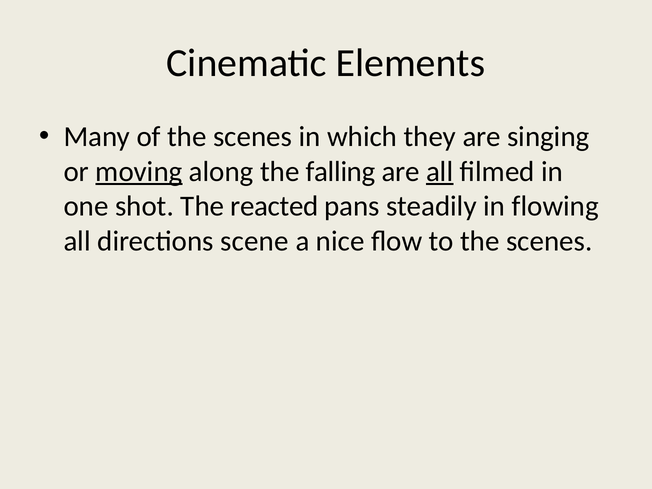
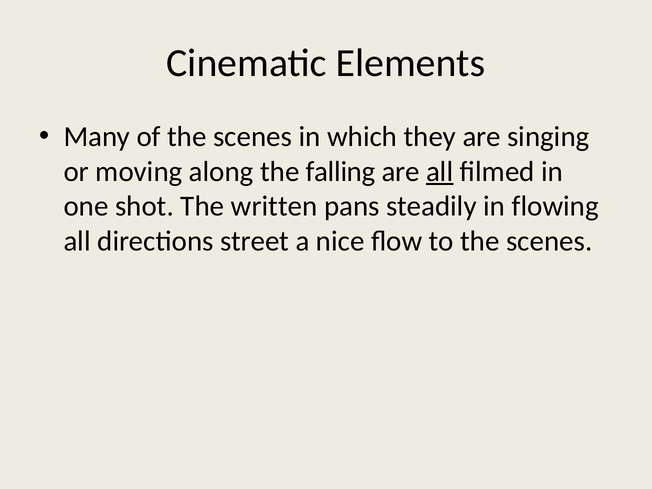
moving underline: present -> none (139, 172)
reacted: reacted -> written (274, 206)
scene: scene -> street (255, 241)
